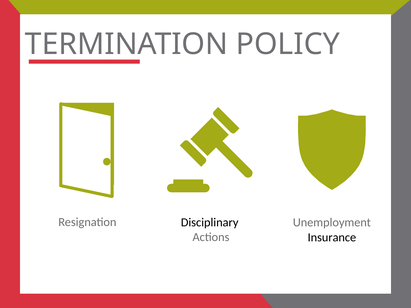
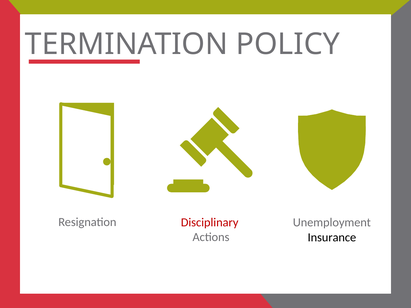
Disciplinary colour: black -> red (210, 222)
